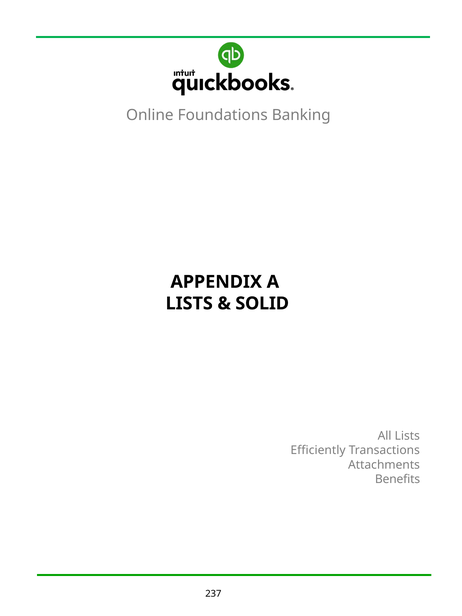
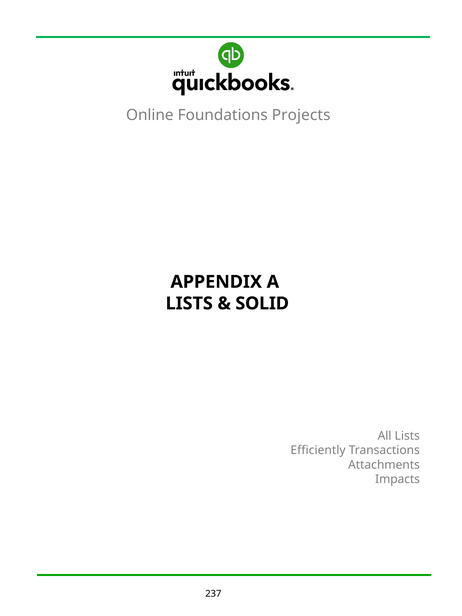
Banking: Banking -> Projects (301, 115)
Benefits: Benefits -> Impacts (398, 479)
